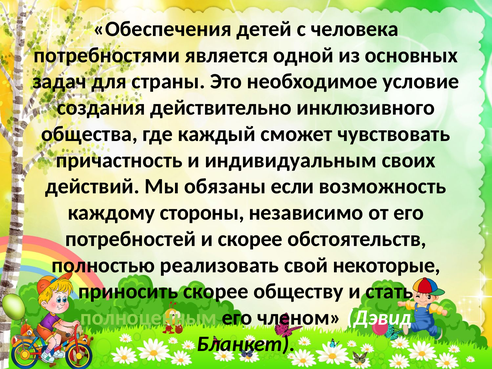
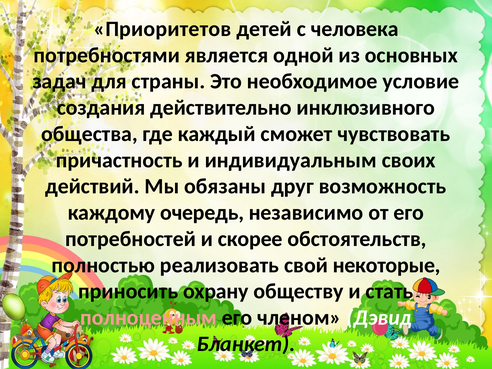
Обеспечения: Обеспечения -> Приоритетов (162, 29)
если: если -> друг (292, 186)
стороны: стороны -> очередь (202, 213)
приносить скорее: скорее -> охрану (216, 291)
полноценным colour: light green -> pink (149, 318)
